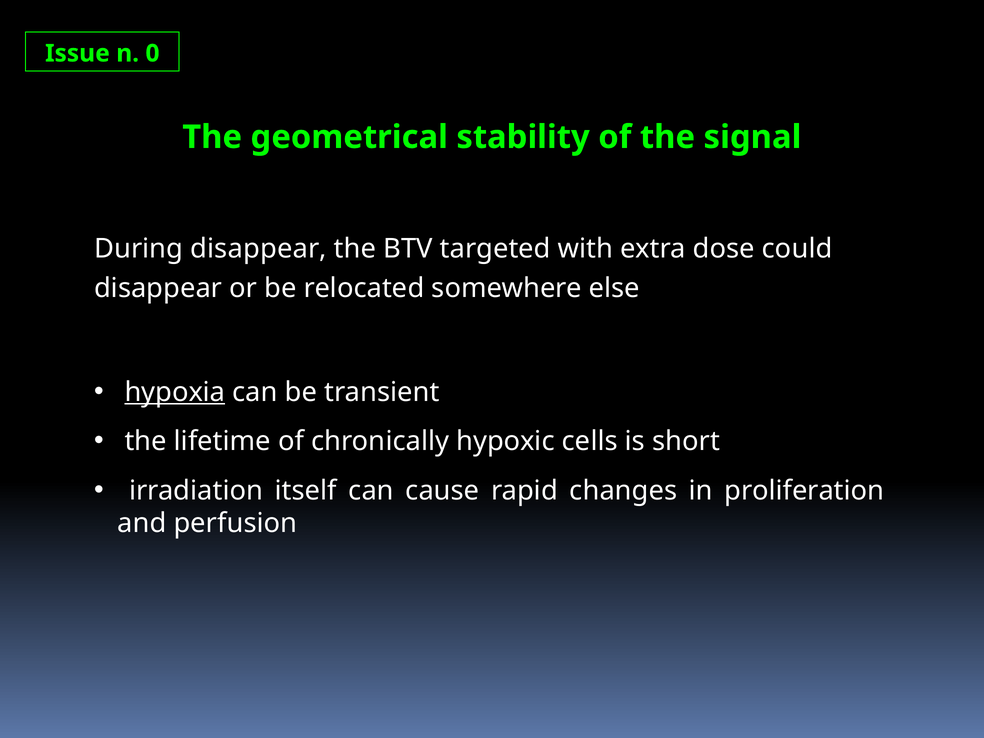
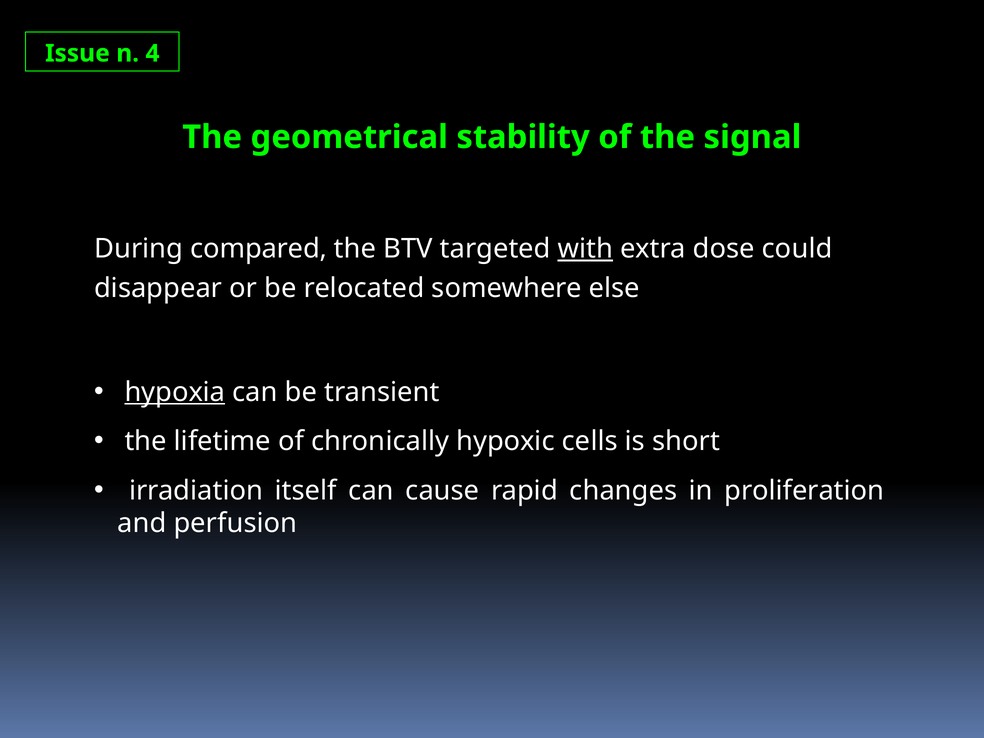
0: 0 -> 4 (152, 53)
During disappear: disappear -> compared (259, 249)
with underline: none -> present (585, 249)
